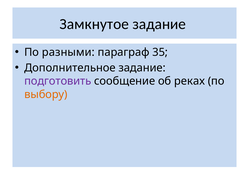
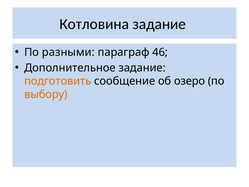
Замкнутое: Замкнутое -> Котловина (94, 24)
35: 35 -> 46 (160, 52)
подготовить colour: purple -> orange (58, 81)
реках: реках -> озеро (190, 81)
